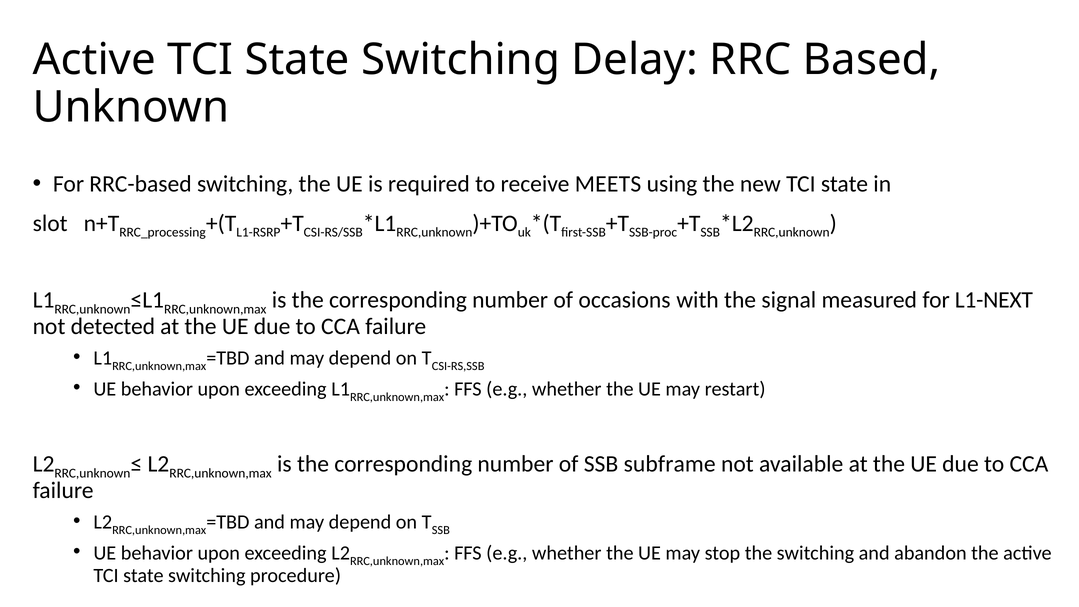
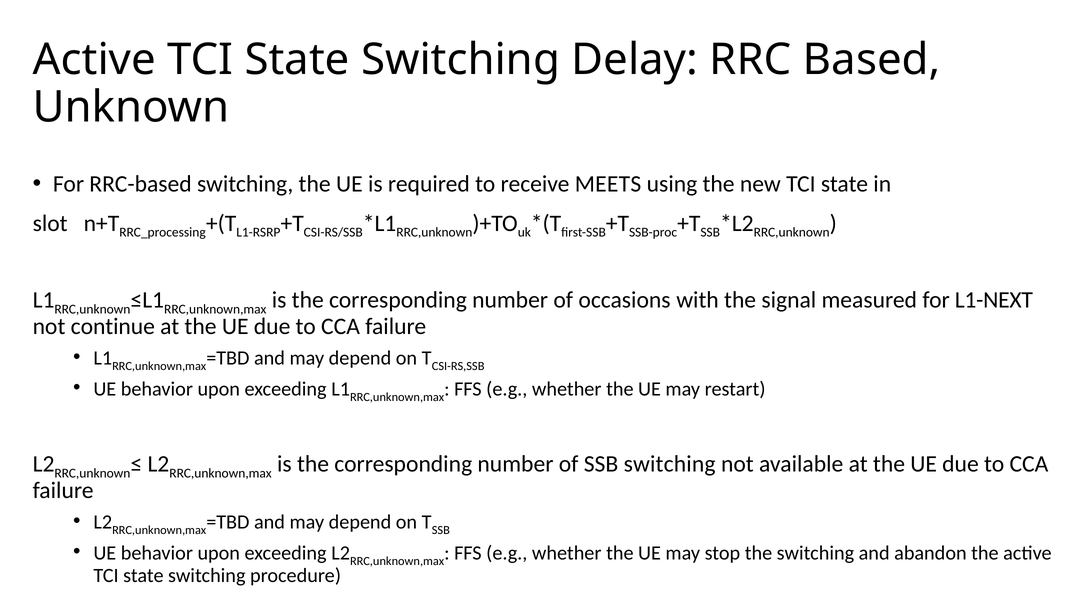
detected: detected -> continue (113, 326)
SSB subframe: subframe -> switching (670, 464)
